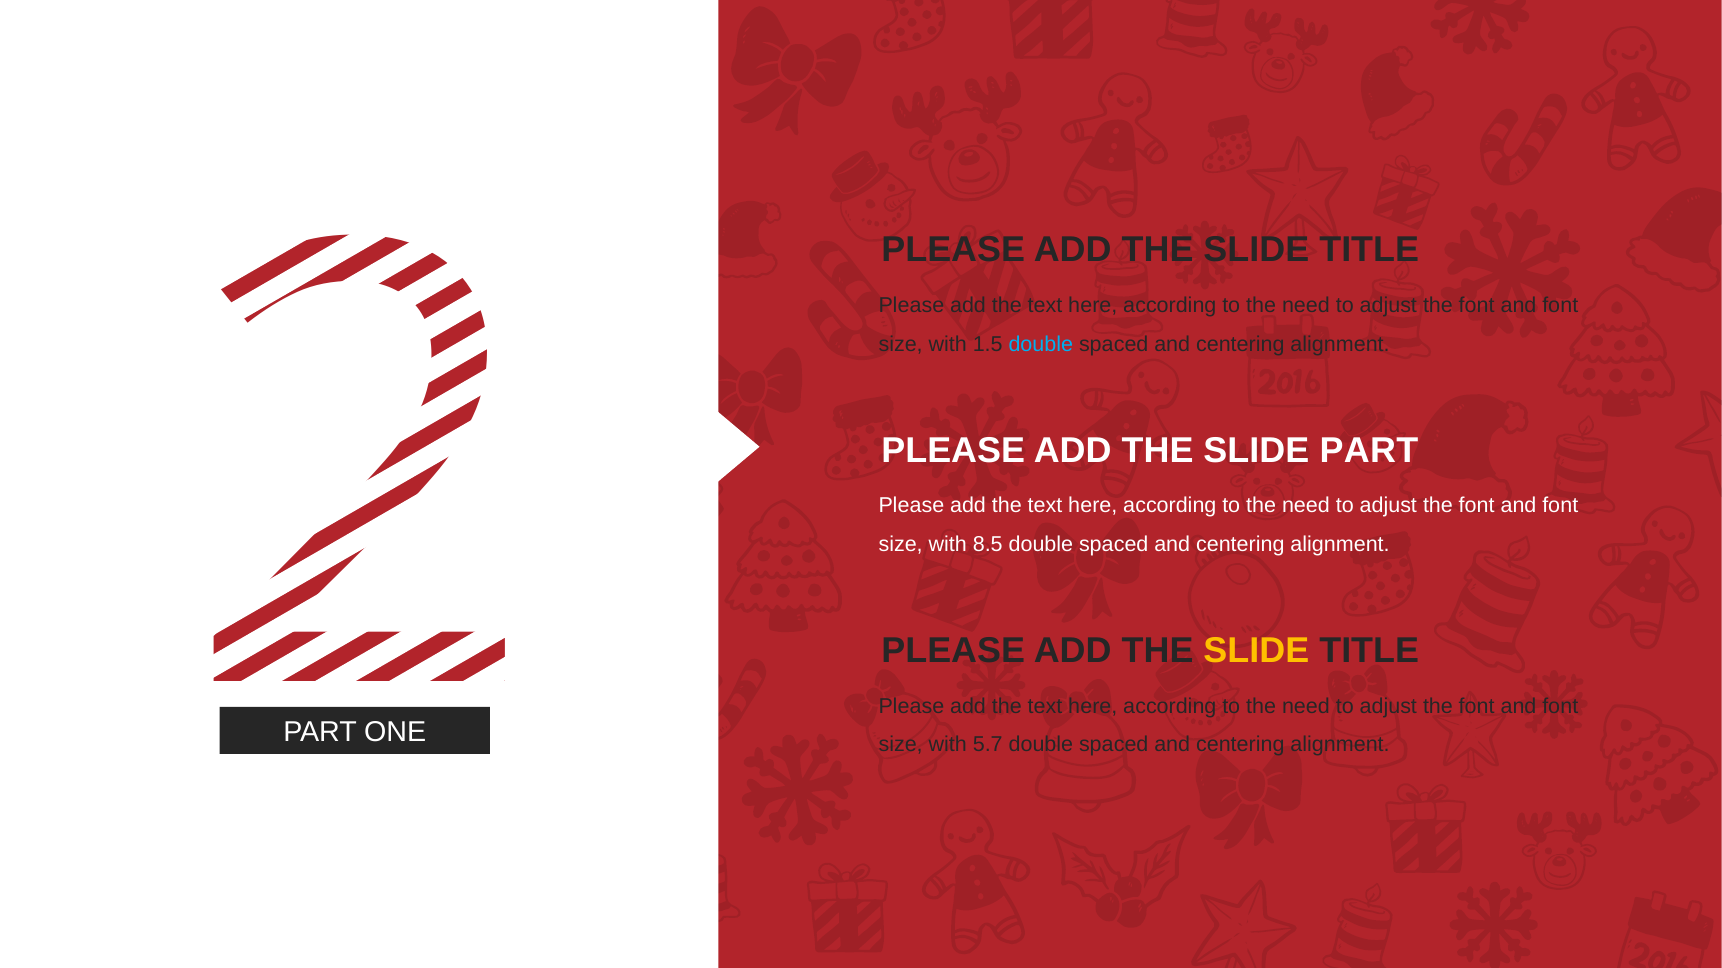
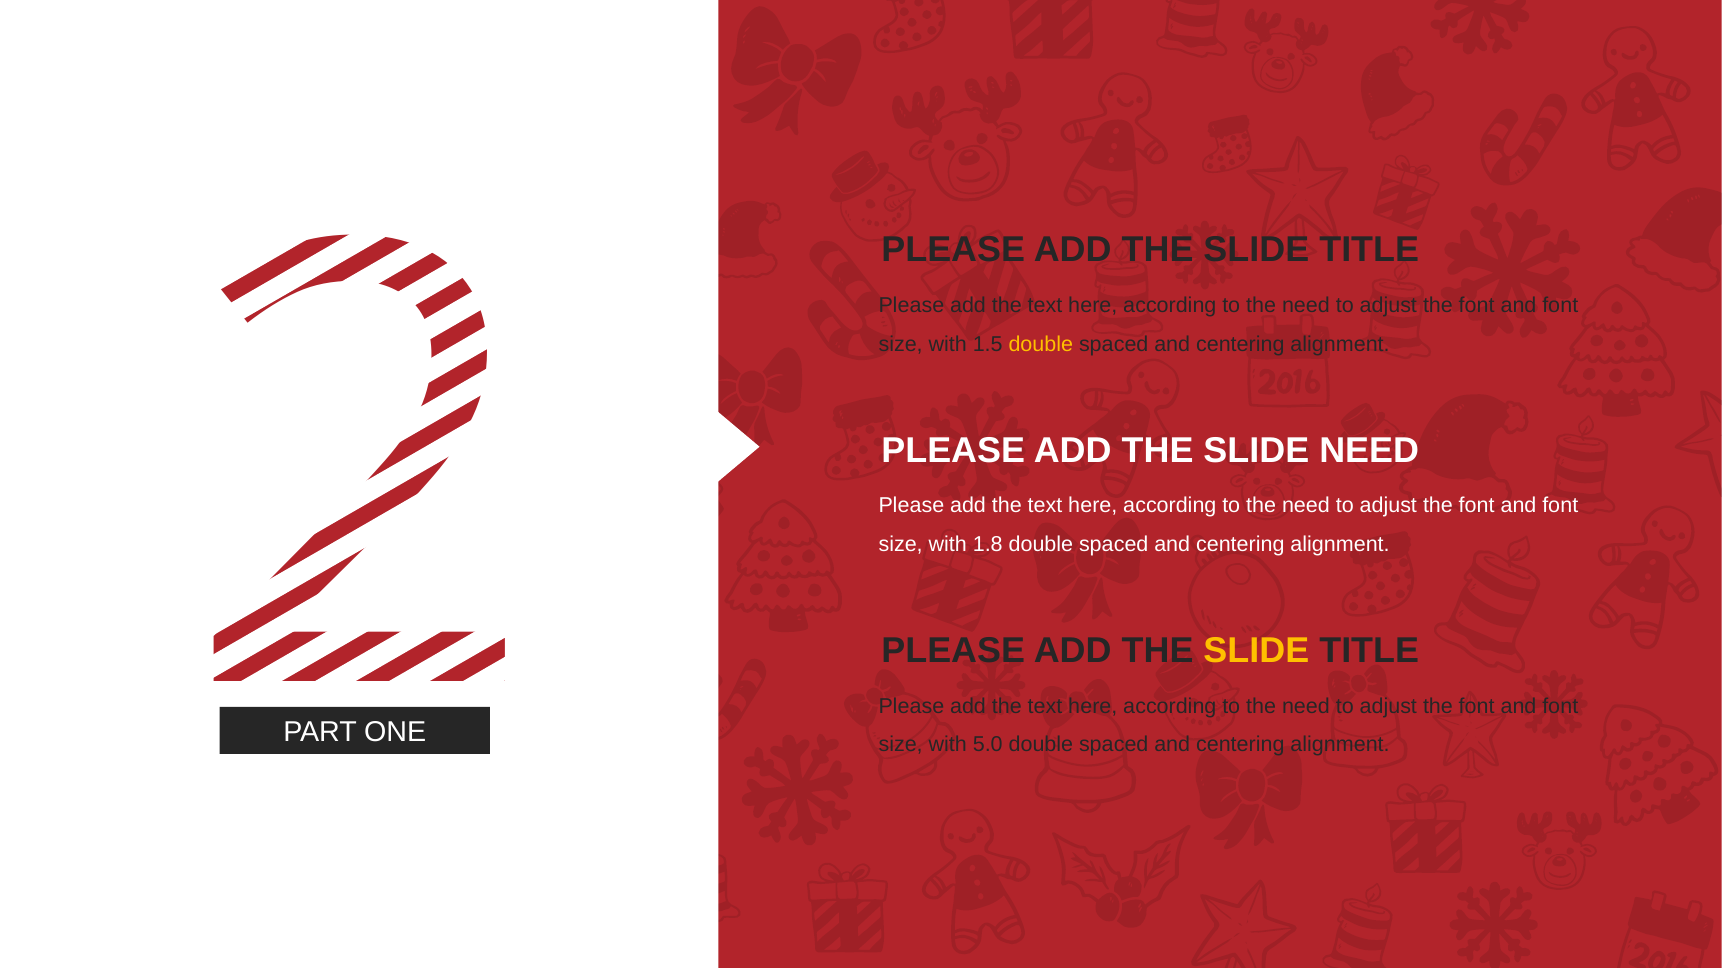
double colour: light blue -> yellow (1041, 345)
SLIDE PART: PART -> NEED (1369, 451)
8.5: 8.5 -> 1.8 (988, 545)
5.7: 5.7 -> 5.0 (988, 745)
